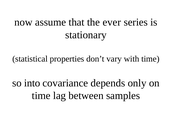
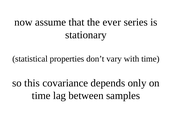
into: into -> this (32, 83)
